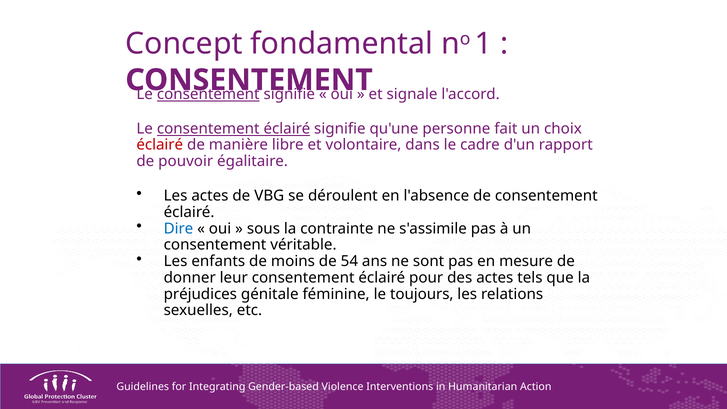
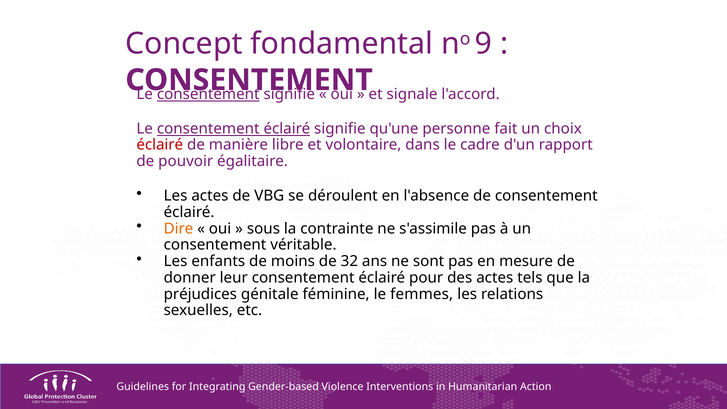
1: 1 -> 9 (484, 44)
Dire colour: blue -> orange (178, 229)
54: 54 -> 32 (349, 261)
toujours: toujours -> femmes (422, 294)
